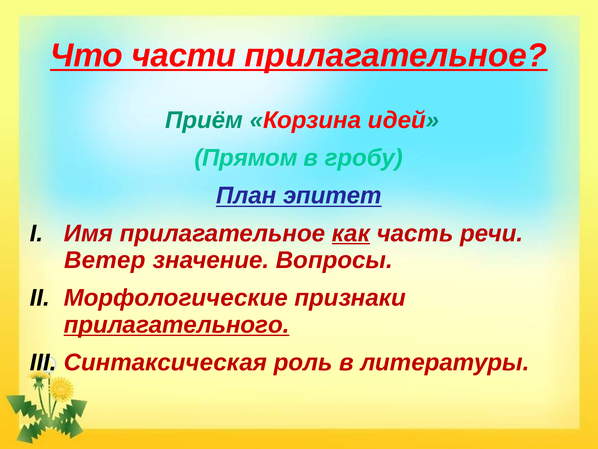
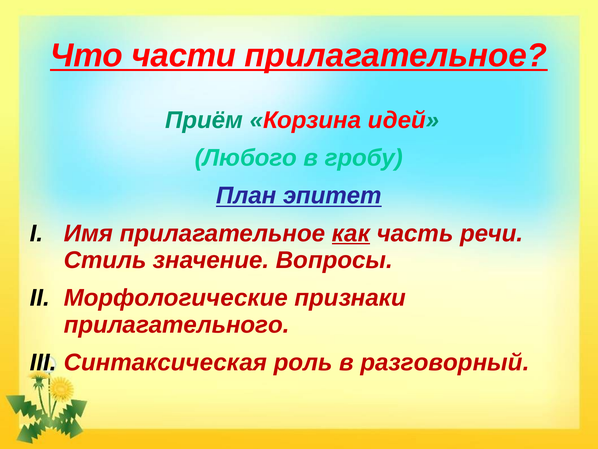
Прямом: Прямом -> Любого (246, 158)
Ветер: Ветер -> Стиль (105, 260)
прилагательного underline: present -> none (177, 325)
литературы: литературы -> разговорный (445, 362)
